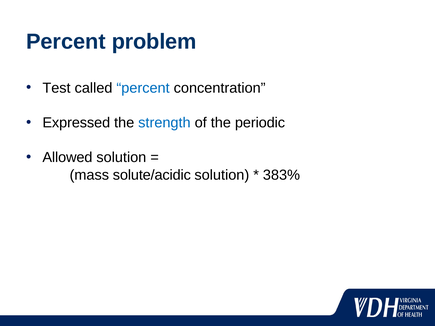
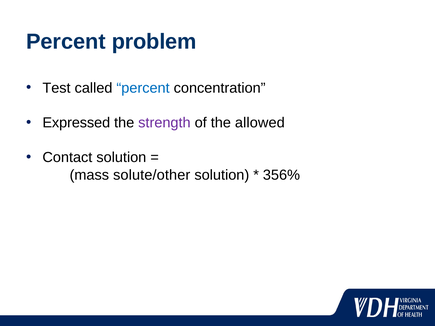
strength colour: blue -> purple (164, 123)
periodic: periodic -> allowed (260, 123)
Allowed: Allowed -> Contact (67, 158)
solute/acidic: solute/acidic -> solute/other (152, 175)
383%: 383% -> 356% (281, 175)
